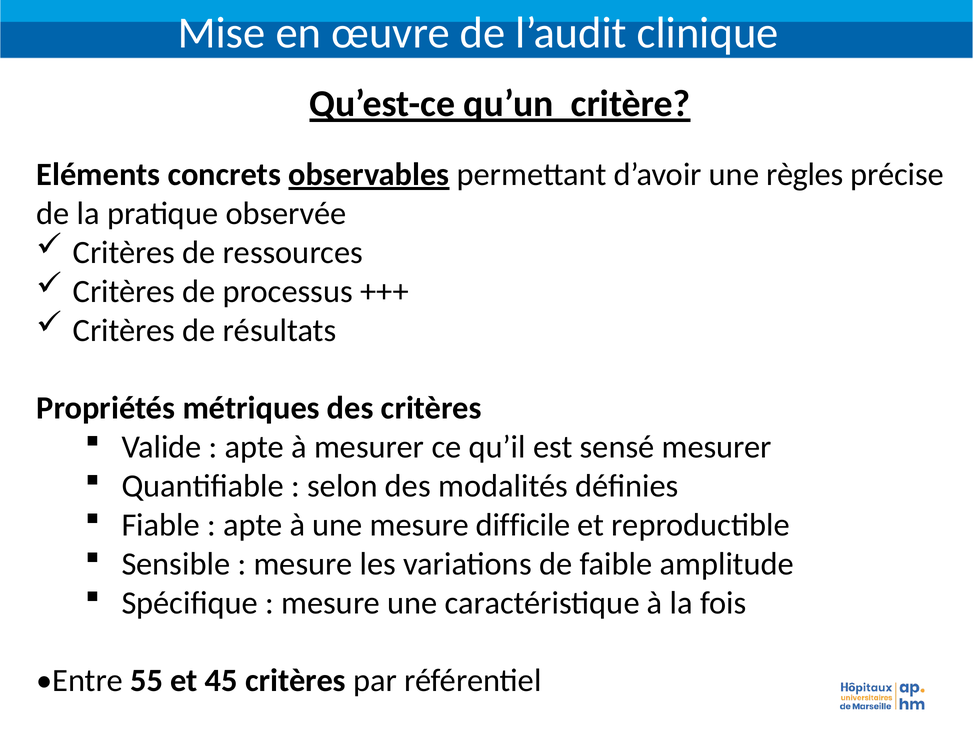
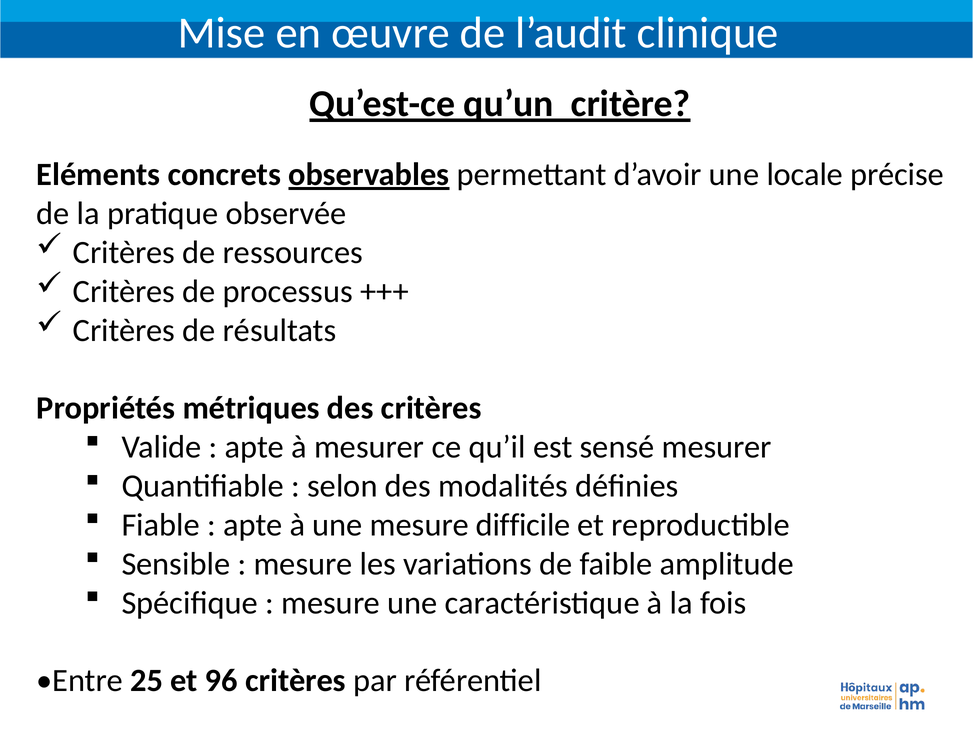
règles: règles -> locale (805, 175)
55: 55 -> 25 (147, 681)
45: 45 -> 96 (221, 681)
